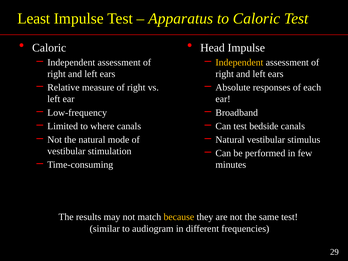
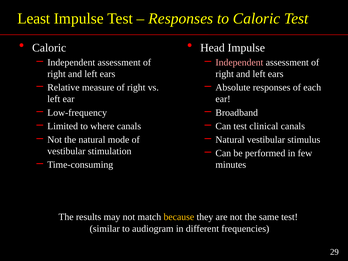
Apparatus: Apparatus -> Responses (181, 18)
Independent colour: yellow -> pink (239, 62)
bedside: bedside -> clinical (264, 126)
